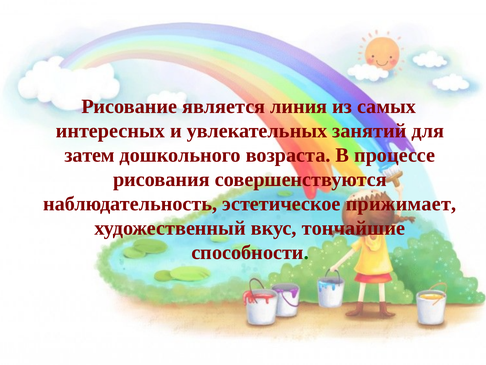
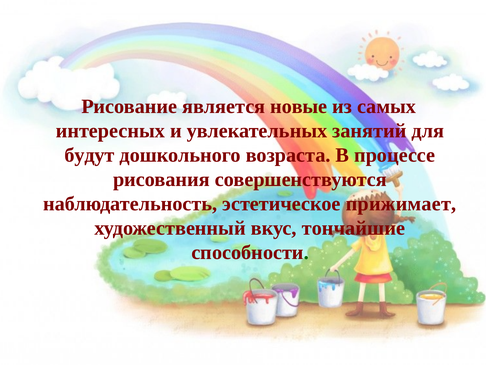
линия: линия -> новые (299, 106)
затем: затем -> будут (90, 155)
